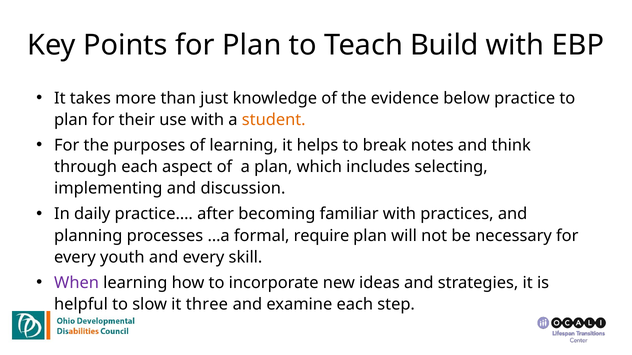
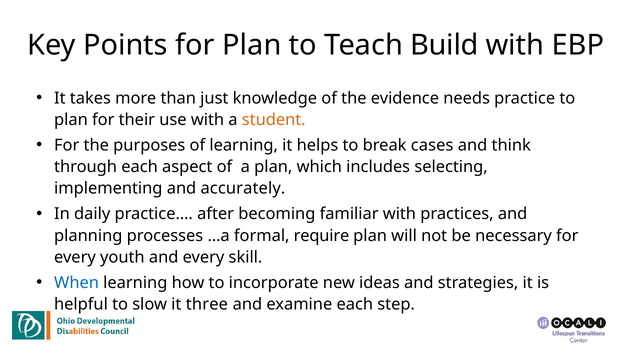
below: below -> needs (467, 98)
notes: notes -> cases (432, 145)
discussion: discussion -> accurately (243, 189)
When colour: purple -> blue (77, 283)
